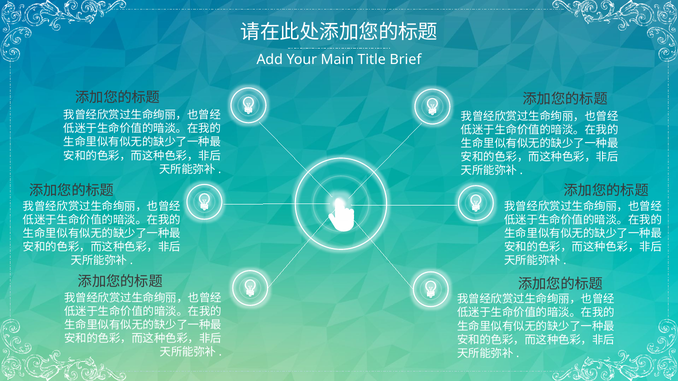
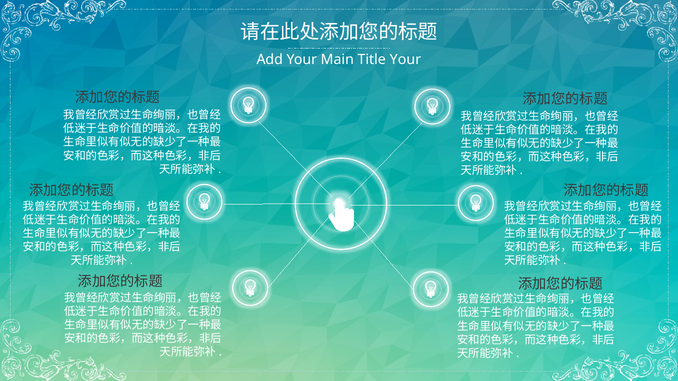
Title Brief: Brief -> Your (405, 60)
